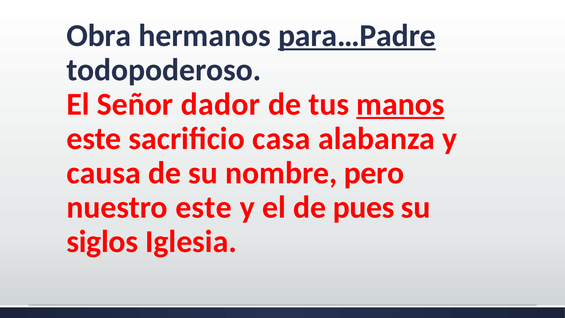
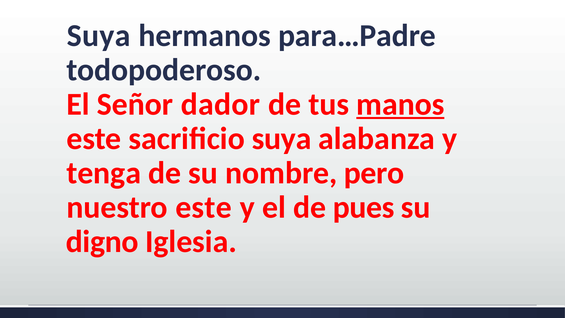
Obra: Obra -> Suya (99, 36)
para…Padre underline: present -> none (357, 36)
sacrificio casa: casa -> suya (282, 138)
causa: causa -> tenga (104, 173)
siglos: siglos -> digno (102, 241)
